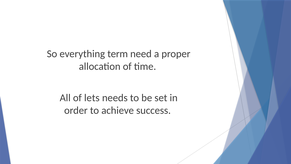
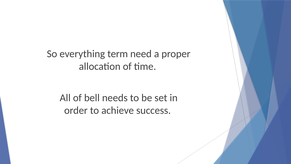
lets: lets -> bell (92, 98)
